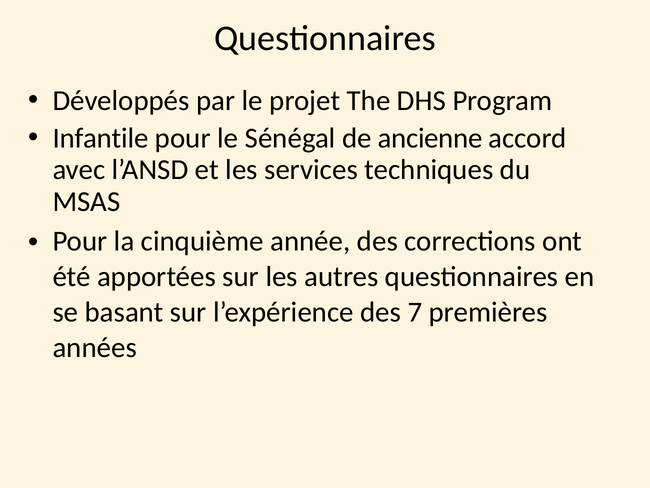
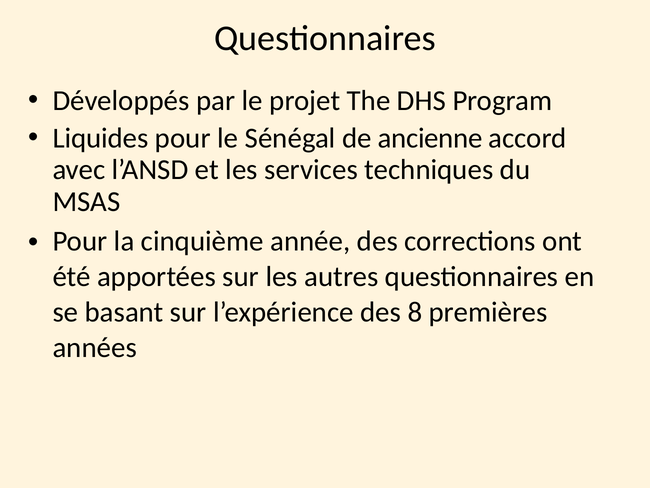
Infantile: Infantile -> Liquides (101, 138)
7: 7 -> 8 (415, 312)
